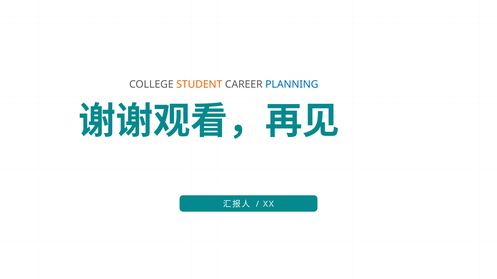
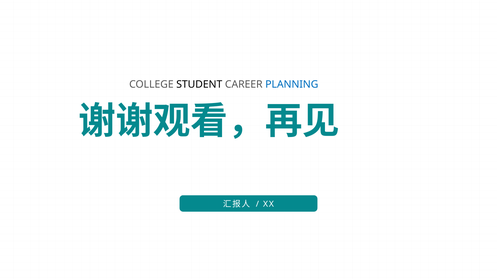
STUDENT colour: orange -> black (199, 85)
